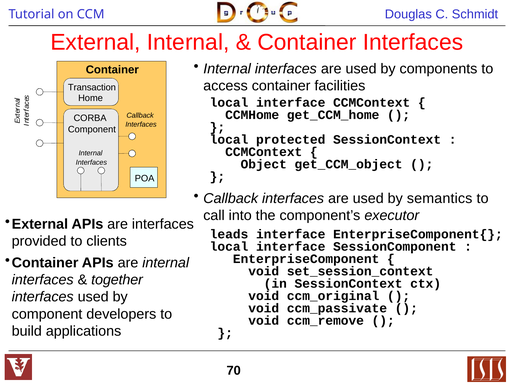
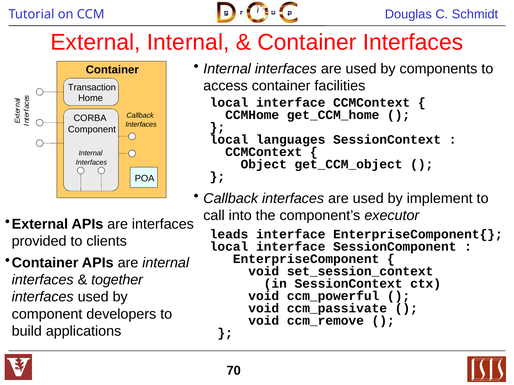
protected: protected -> languages (291, 140)
semantics: semantics -> implement (440, 199)
ccm_original: ccm_original -> ccm_powerful (333, 296)
